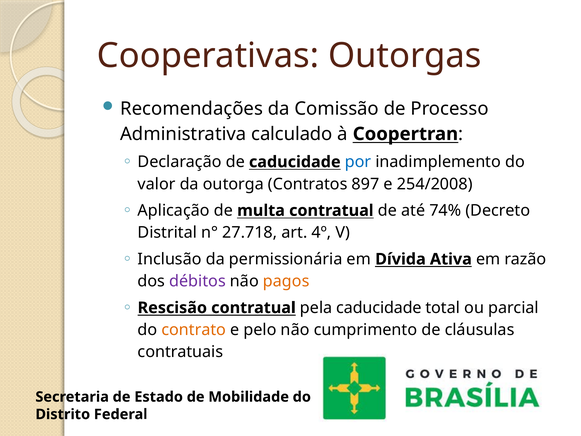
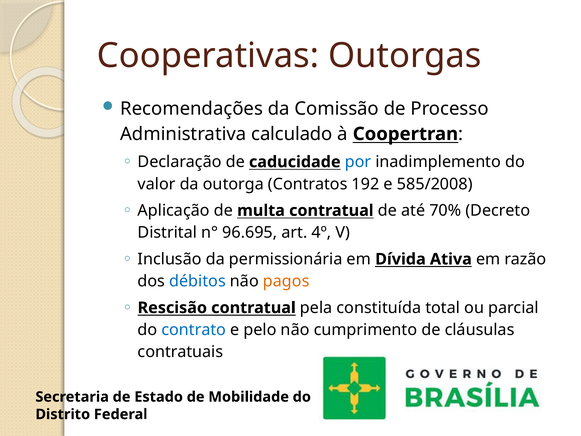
897: 897 -> 192 (366, 184)
254/2008: 254/2008 -> 585/2008 (435, 184)
74%: 74% -> 70% (445, 210)
27.718: 27.718 -> 96.695 (250, 233)
débitos colour: purple -> blue (198, 281)
pela caducidade: caducidade -> constituída (379, 308)
contrato colour: orange -> blue (194, 330)
